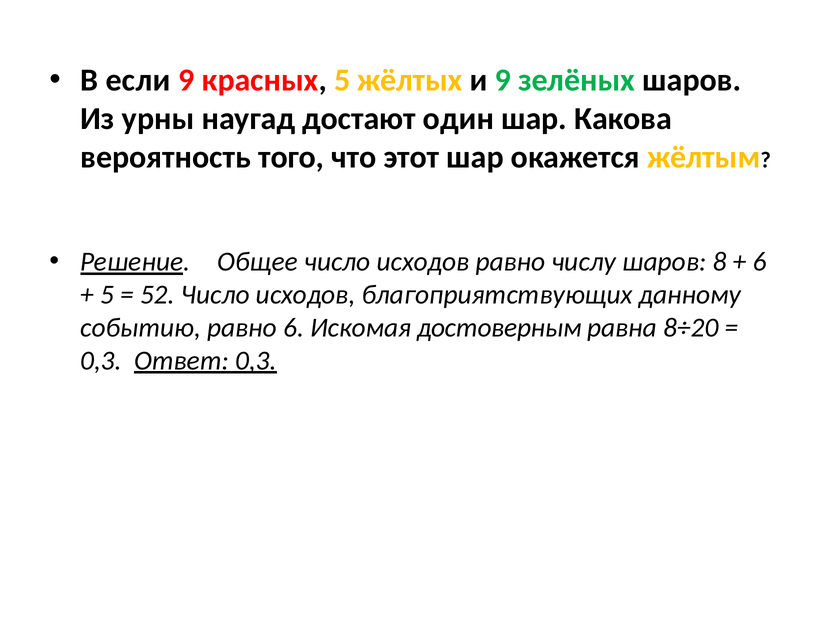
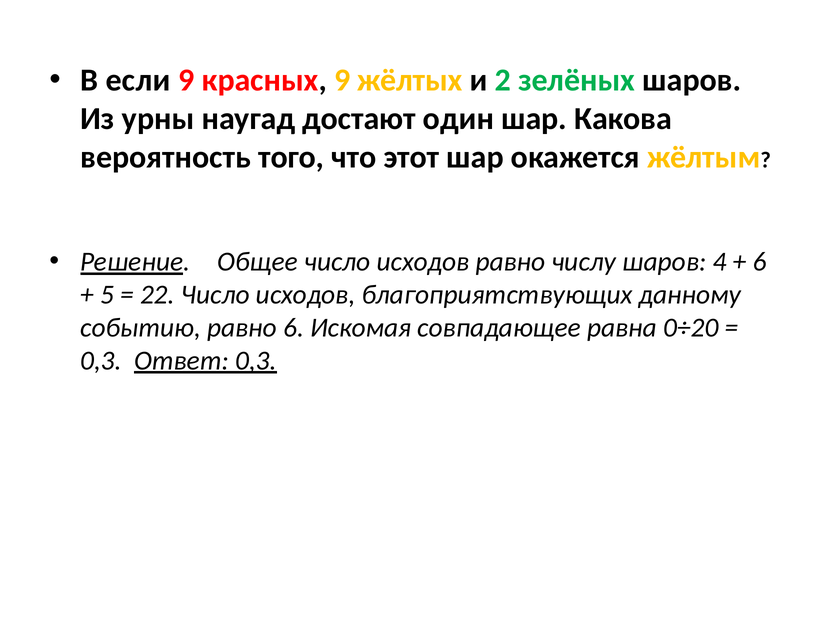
красных 5: 5 -> 9 (342, 80)
и 9: 9 -> 2 (503, 80)
8: 8 -> 4 (720, 262)
52: 52 -> 22 (157, 295)
достоверным: достоверным -> совпадающее (499, 328)
8÷20: 8÷20 -> 0÷20 (691, 328)
